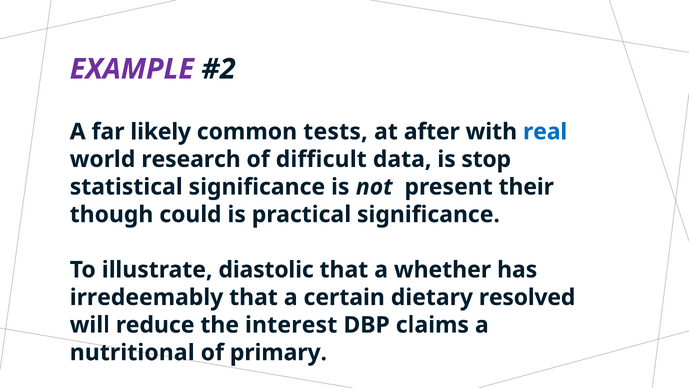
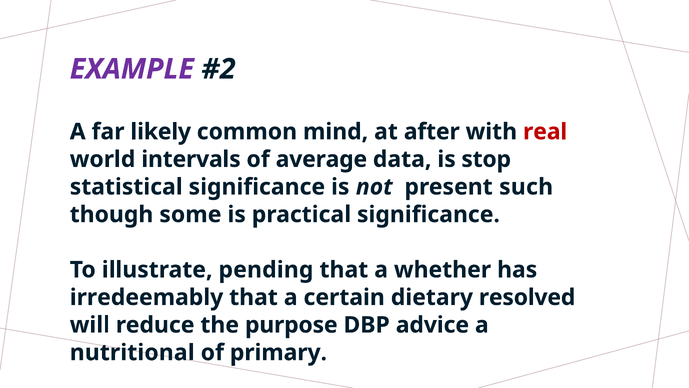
tests: tests -> mind (336, 132)
real colour: blue -> red (545, 132)
research: research -> intervals (191, 159)
difficult: difficult -> average (321, 159)
their: their -> such (526, 187)
could: could -> some (190, 214)
diastolic: diastolic -> pending (266, 269)
interest: interest -> purpose (291, 325)
claims: claims -> advice (432, 325)
